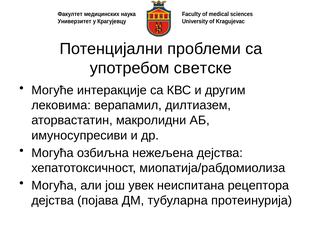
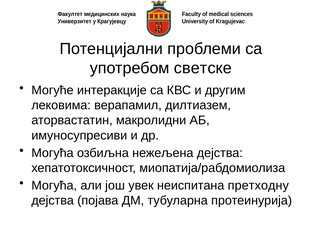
рецептора: рецептора -> претходну (258, 186)
